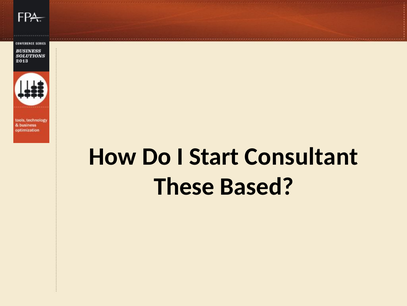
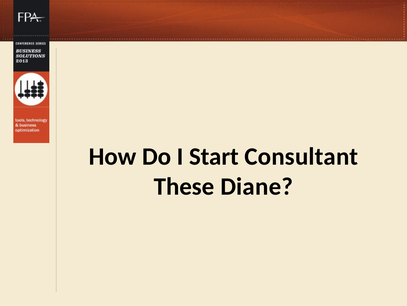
Based: Based -> Diane (257, 186)
